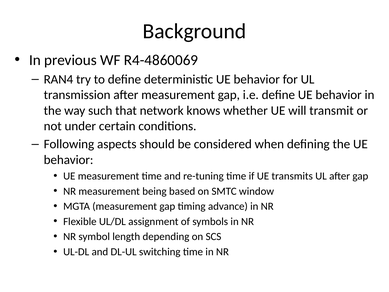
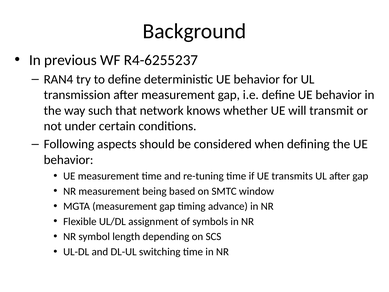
R4-4860069: R4-4860069 -> R4-6255237 (161, 60)
